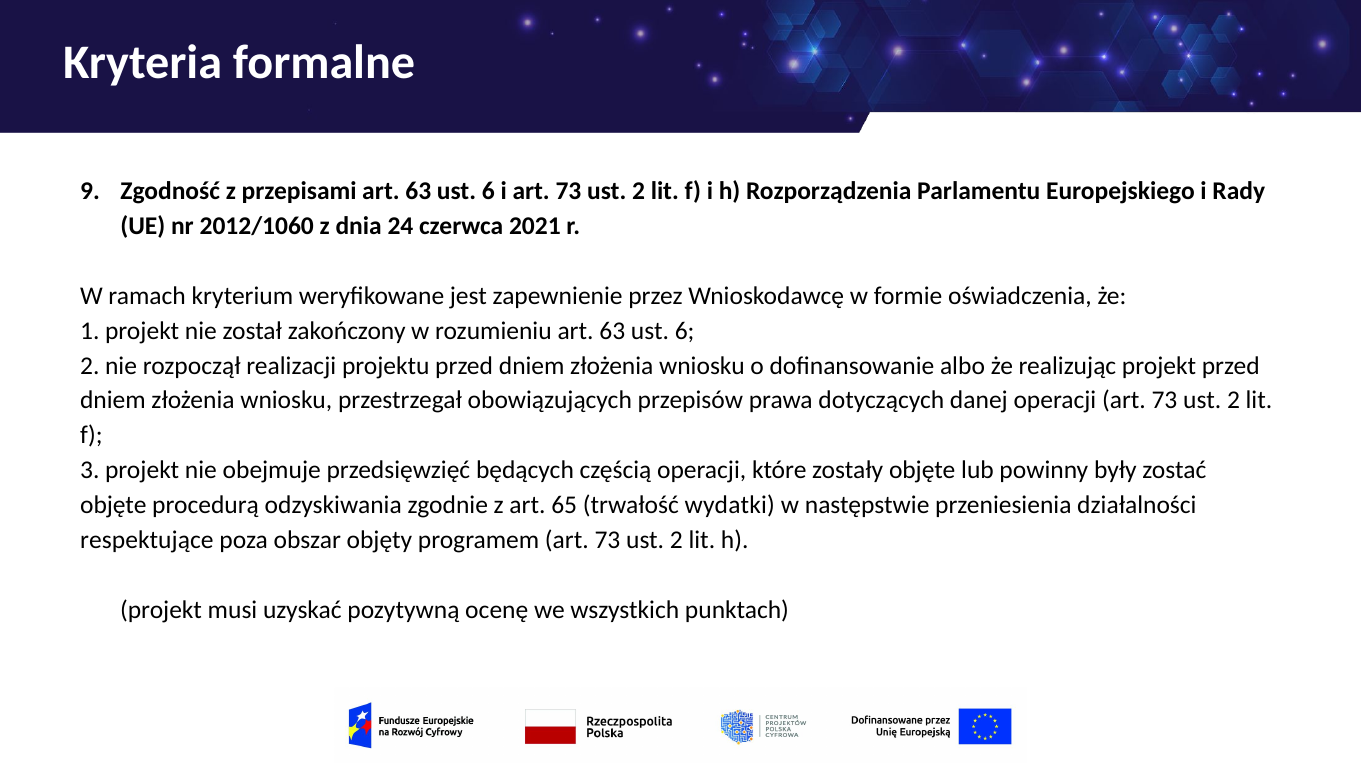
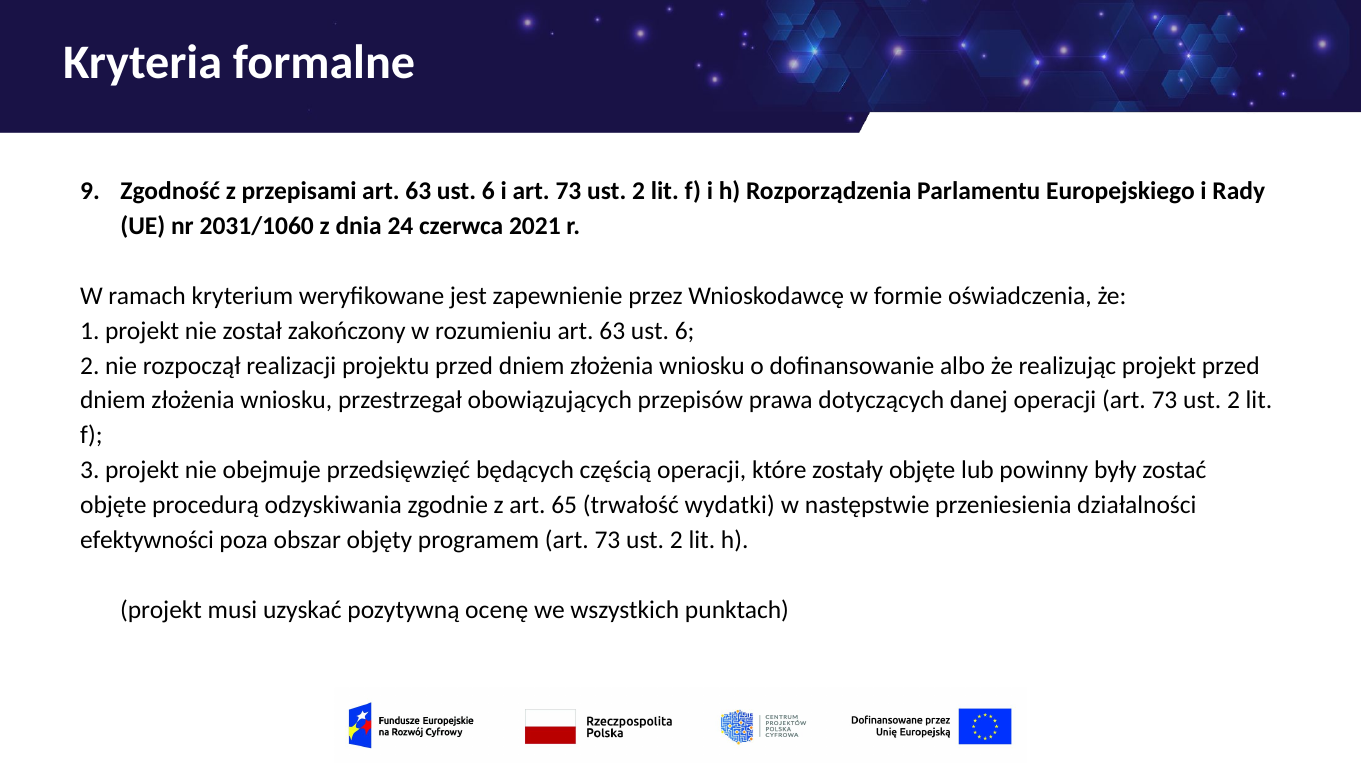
2012/1060: 2012/1060 -> 2031/1060 (257, 226)
respektujące: respektujące -> efektywności (147, 540)
